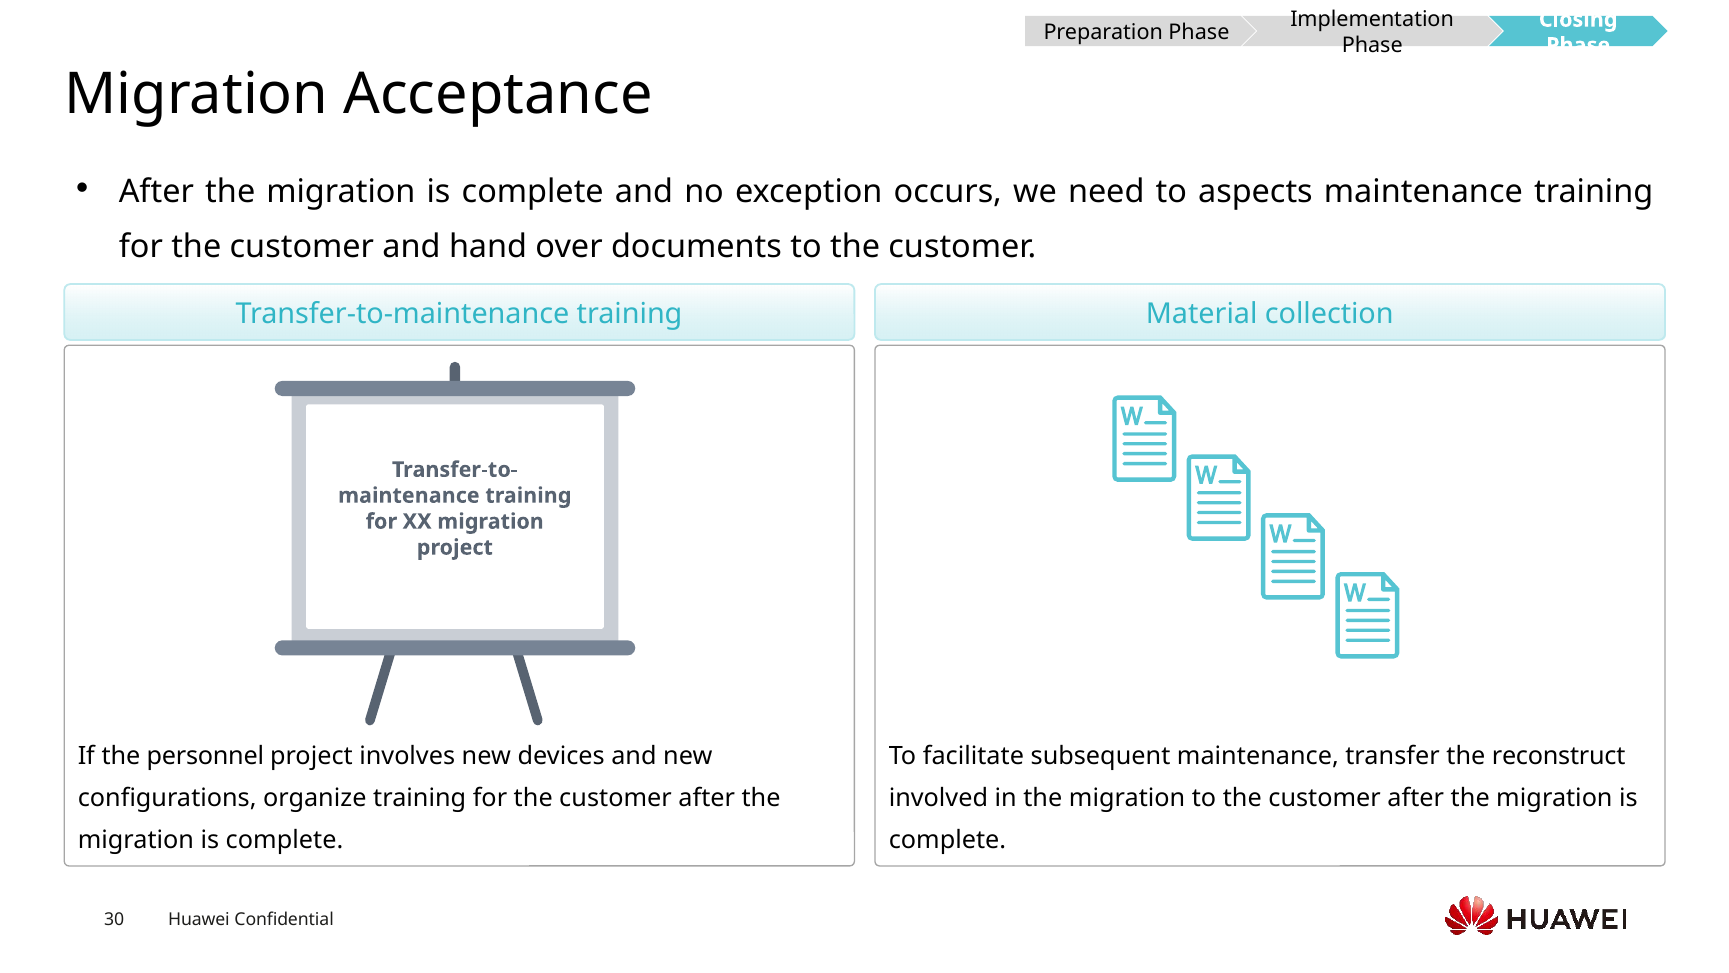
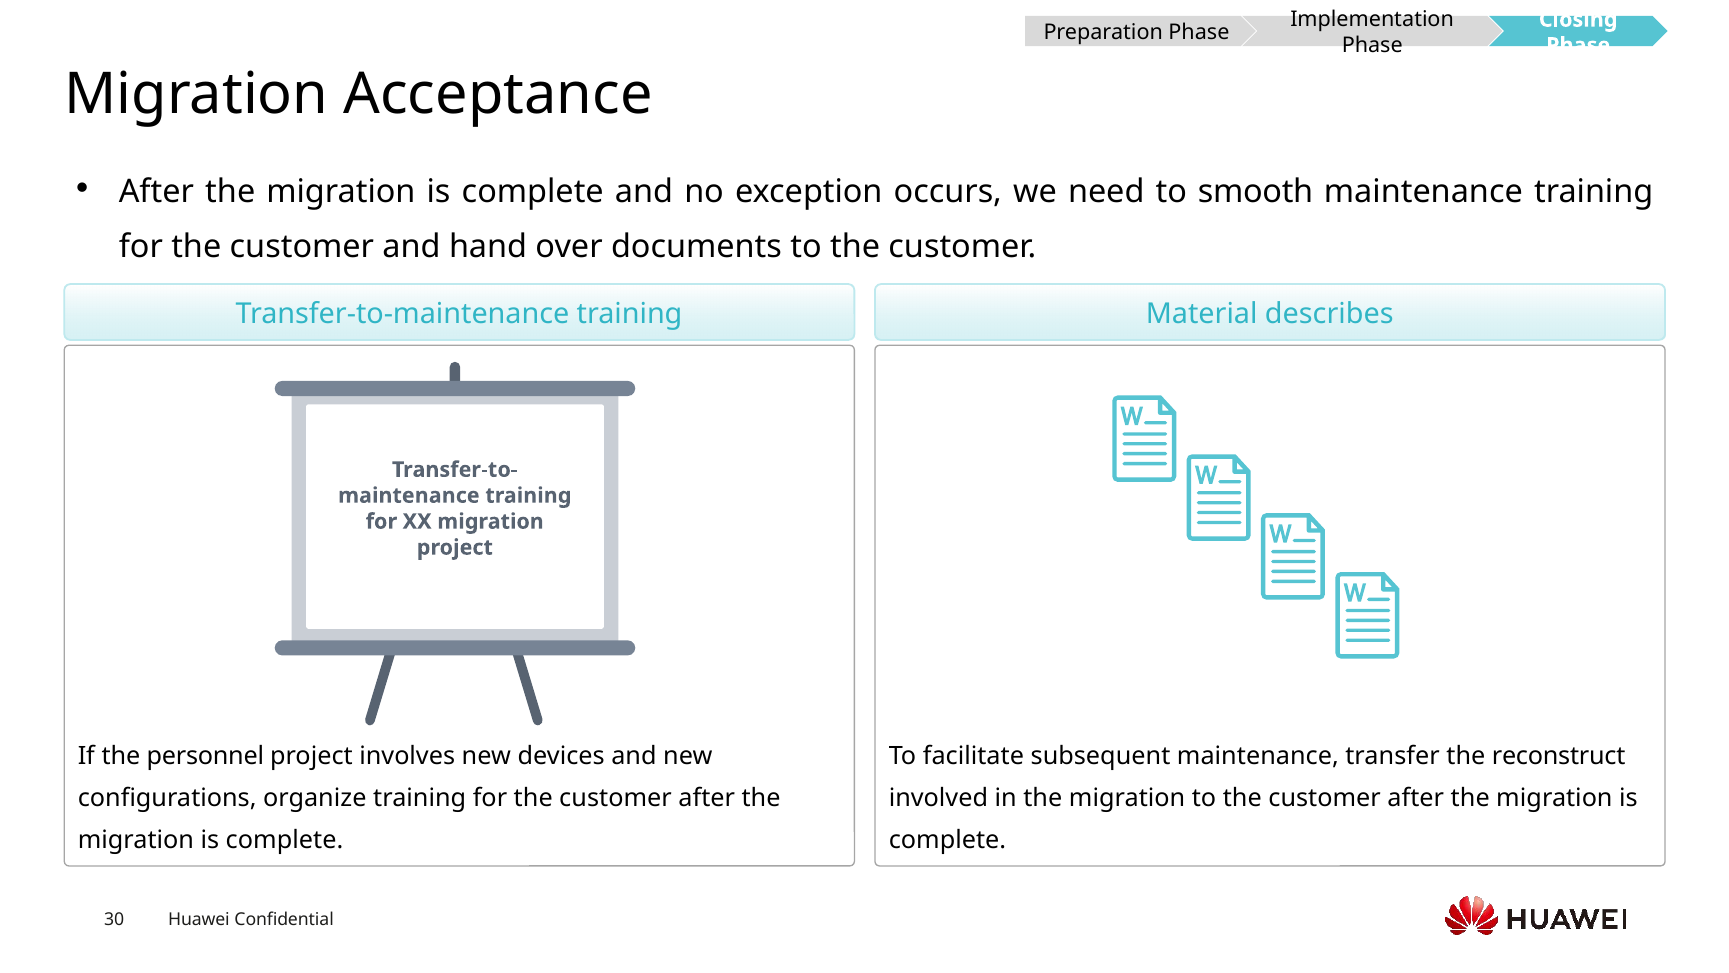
aspects: aspects -> smooth (1256, 192)
collection: collection -> describes (1329, 314)
